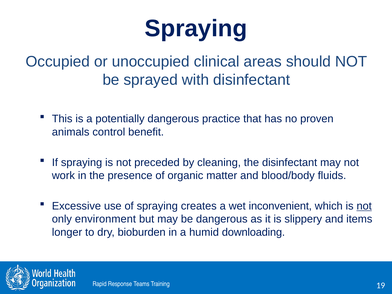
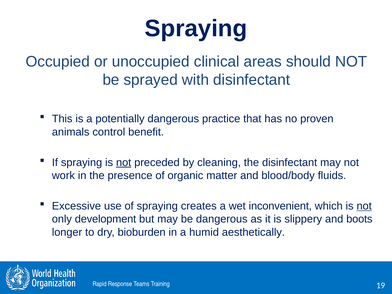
not underline: none -> present (124, 162)
environment: environment -> development (106, 219)
items: items -> boots (359, 219)
downloading: downloading -> aesthetically (253, 232)
